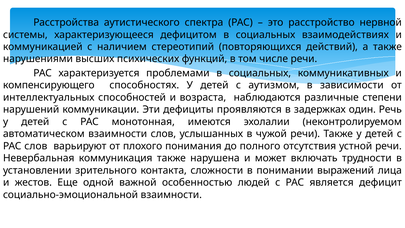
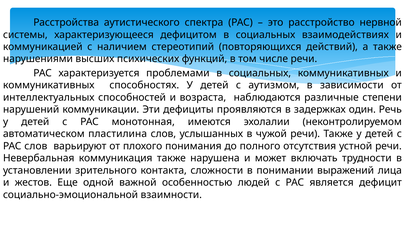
компенсирующего: компенсирующего -> коммуникативных (49, 85)
автоматическом взаимности: взаимности -> пластилина (118, 134)
